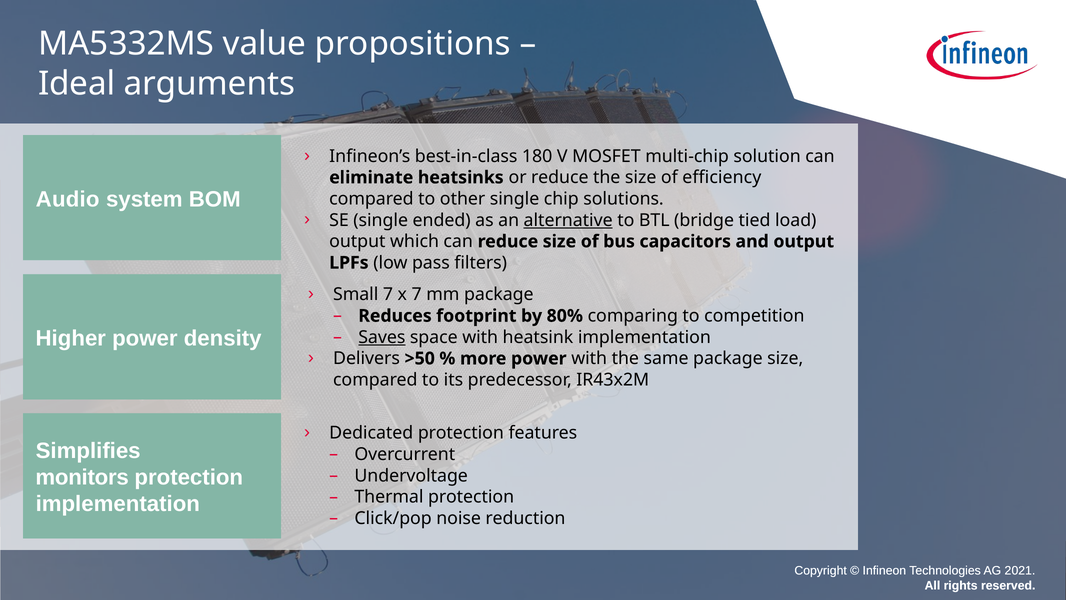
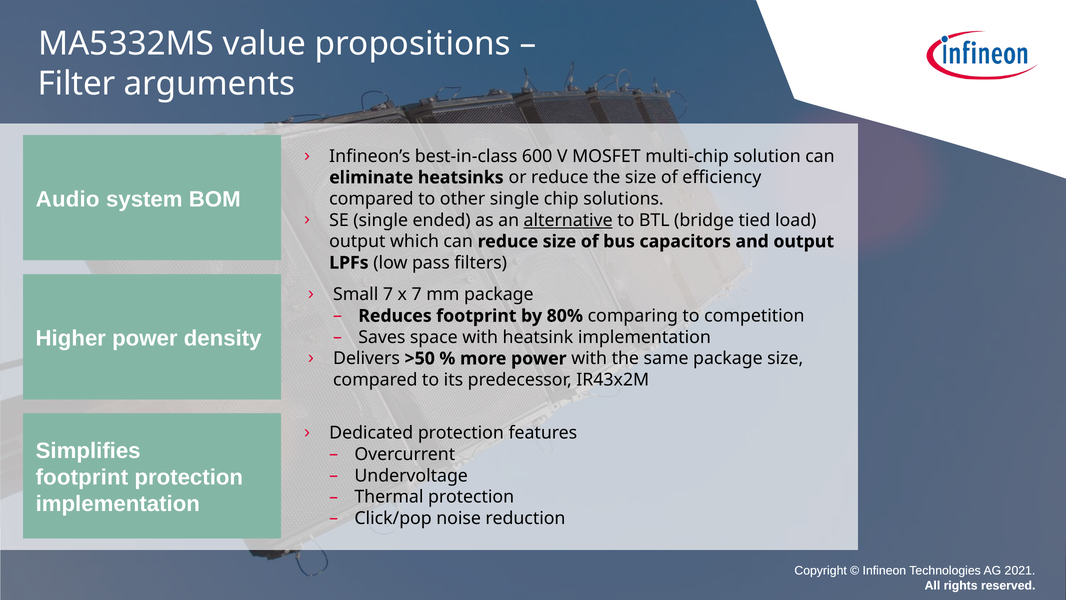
Ideal: Ideal -> Filter (77, 84)
180: 180 -> 600 (537, 156)
Saves underline: present -> none (382, 337)
monitors: monitors -> footprint (82, 477)
